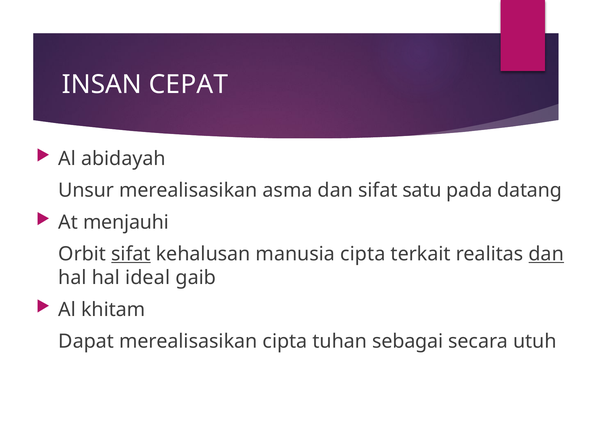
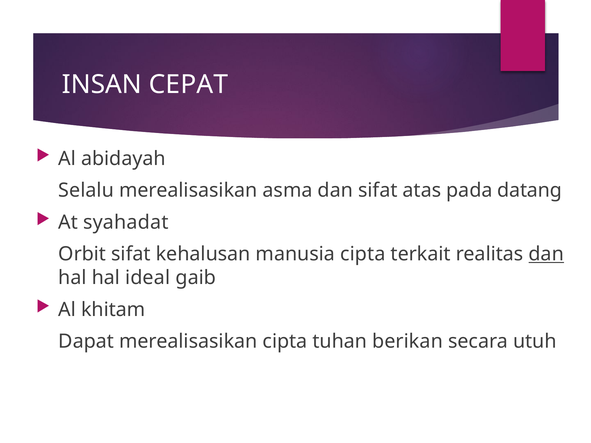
Unsur: Unsur -> Selalu (86, 191)
satu: satu -> atas (422, 191)
menjauhi: menjauhi -> syahadat (126, 222)
sifat underline: present -> none (131, 254)
sebagai: sebagai -> berikan (408, 342)
